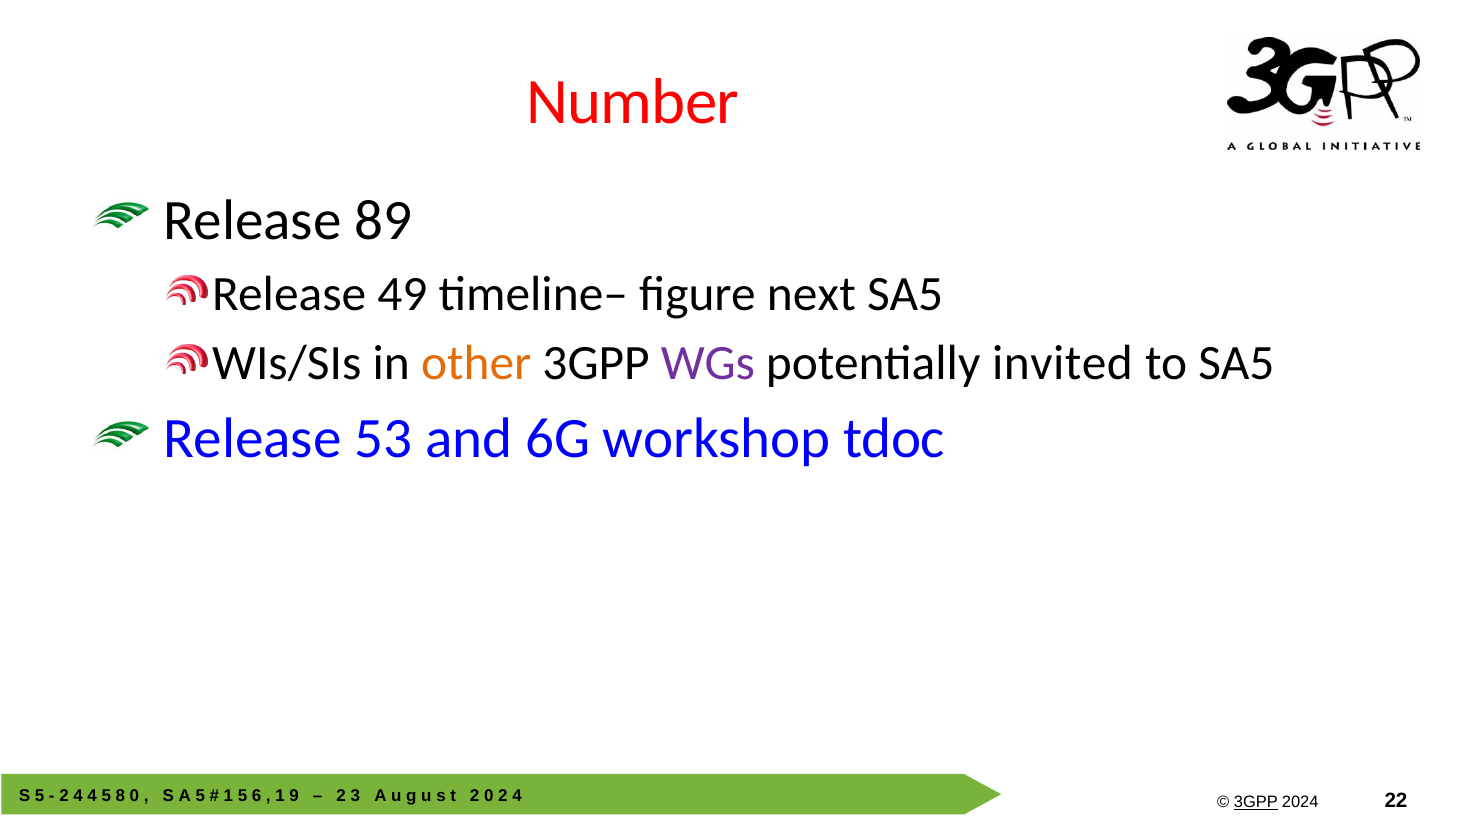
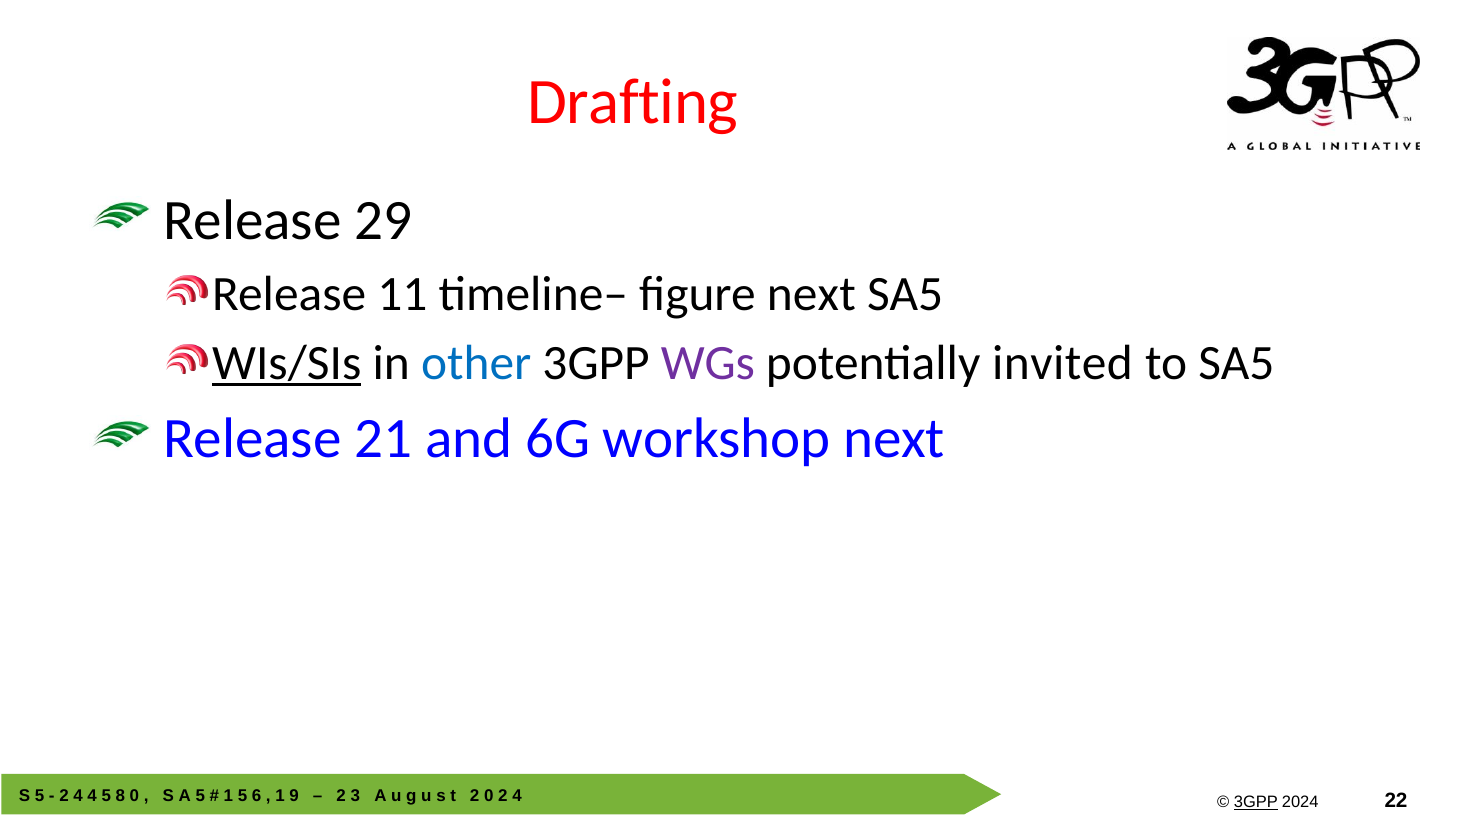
Number: Number -> Drafting (633, 102)
89: 89 -> 29 (383, 221)
49: 49 -> 11 (402, 294)
WIs/SIs underline: none -> present (287, 363)
other colour: orange -> blue (476, 363)
53: 53 -> 21 (383, 439)
tdoc: tdoc -> next (894, 439)
